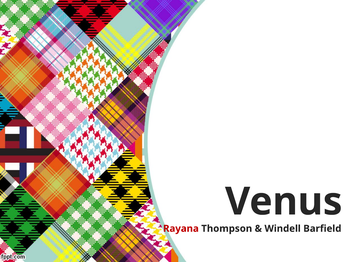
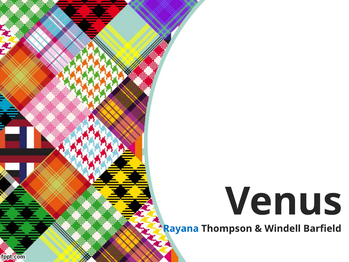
Rayana colour: red -> blue (181, 228)
